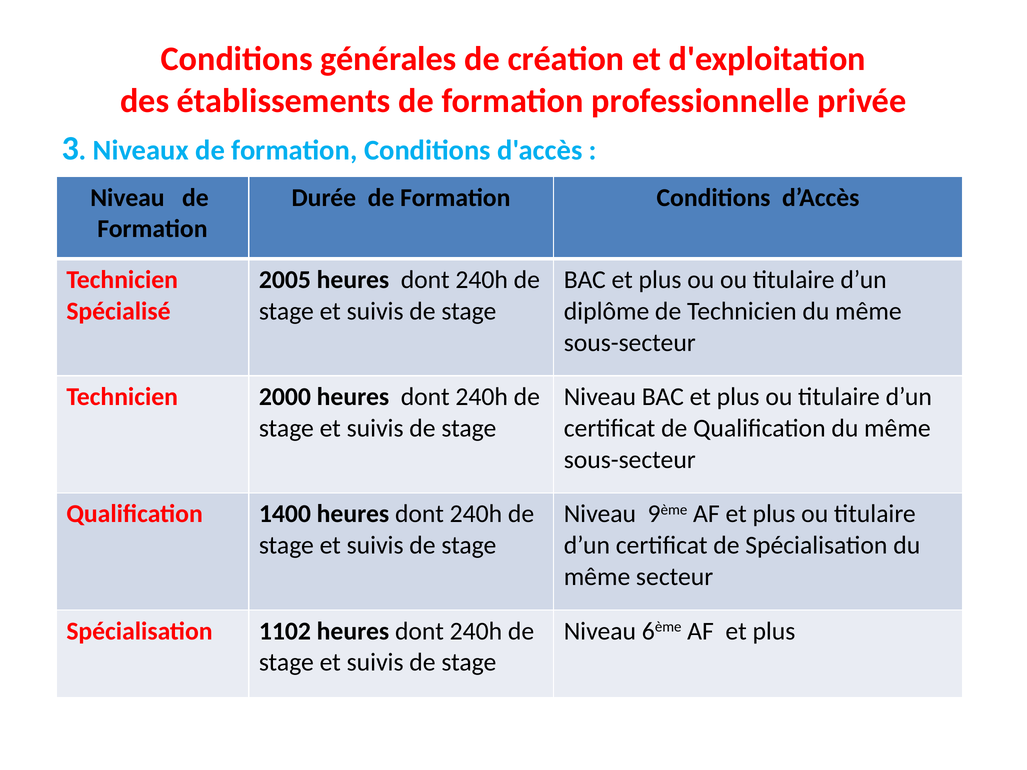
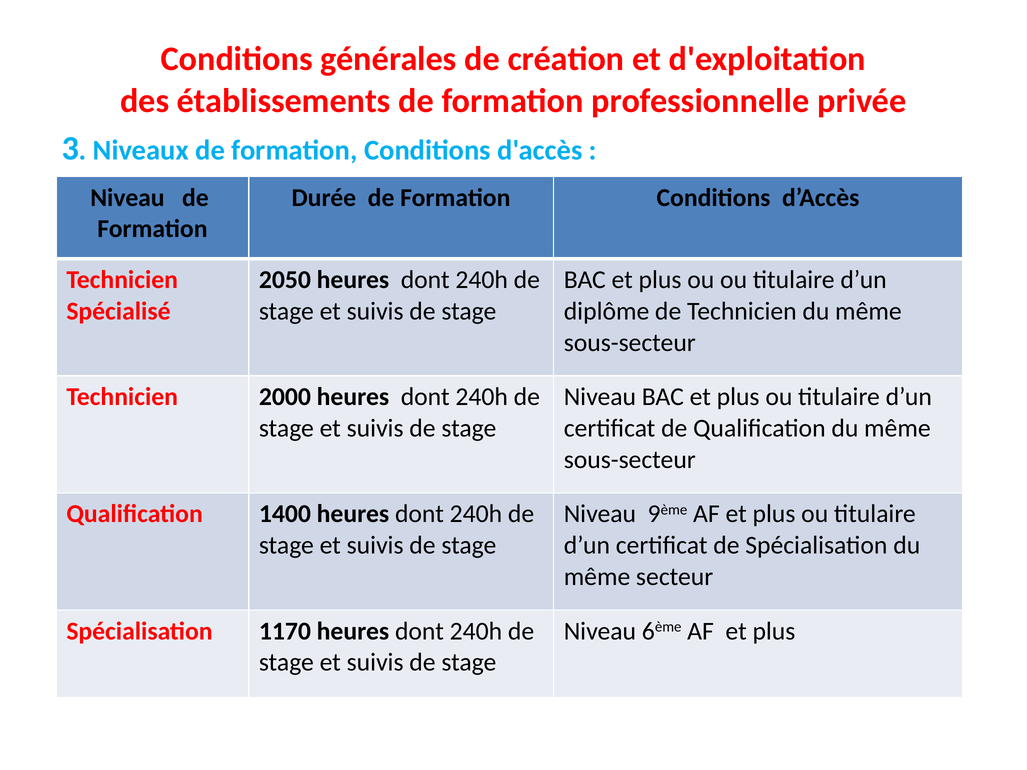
2005: 2005 -> 2050 (285, 280)
1102: 1102 -> 1170 (285, 631)
